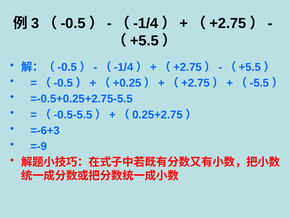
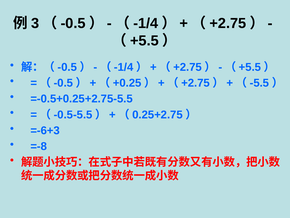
=-9: =-9 -> =-8 (39, 146)
